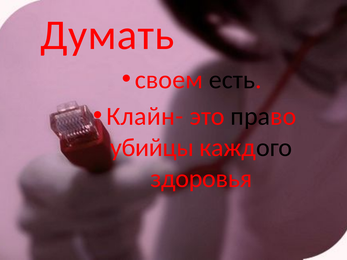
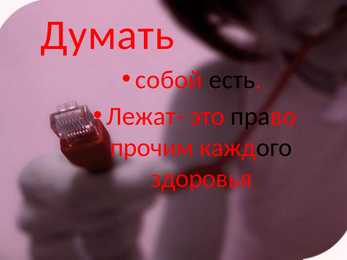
своем: своем -> собой (169, 80)
Клайн-: Клайн- -> Лежат- (145, 116)
убийцы: убийцы -> прочим (152, 148)
